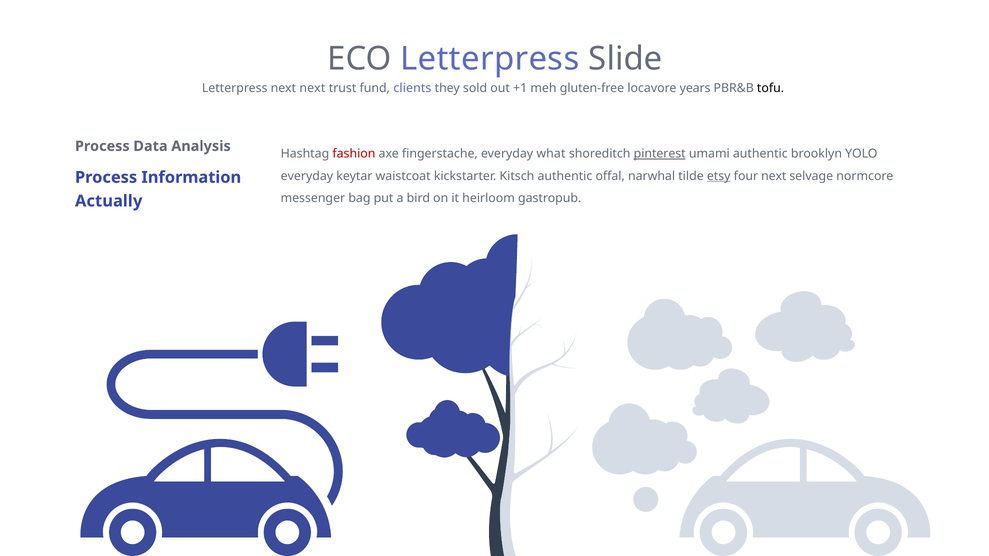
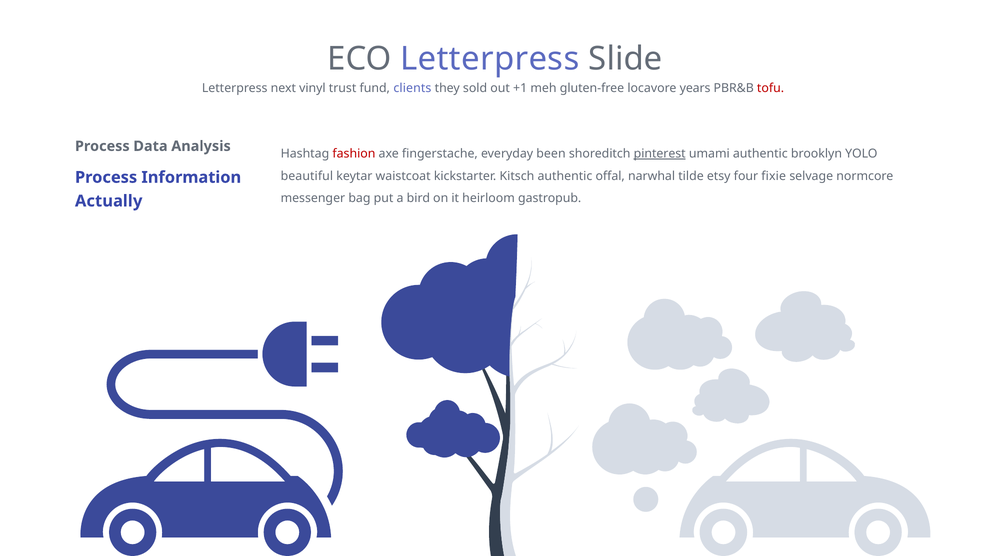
next next: next -> vinyl (312, 88)
tofu colour: black -> red (771, 88)
what: what -> been (551, 154)
everyday: everyday -> beautiful (307, 176)
etsy underline: present -> none (719, 176)
four next: next -> fixie (774, 176)
